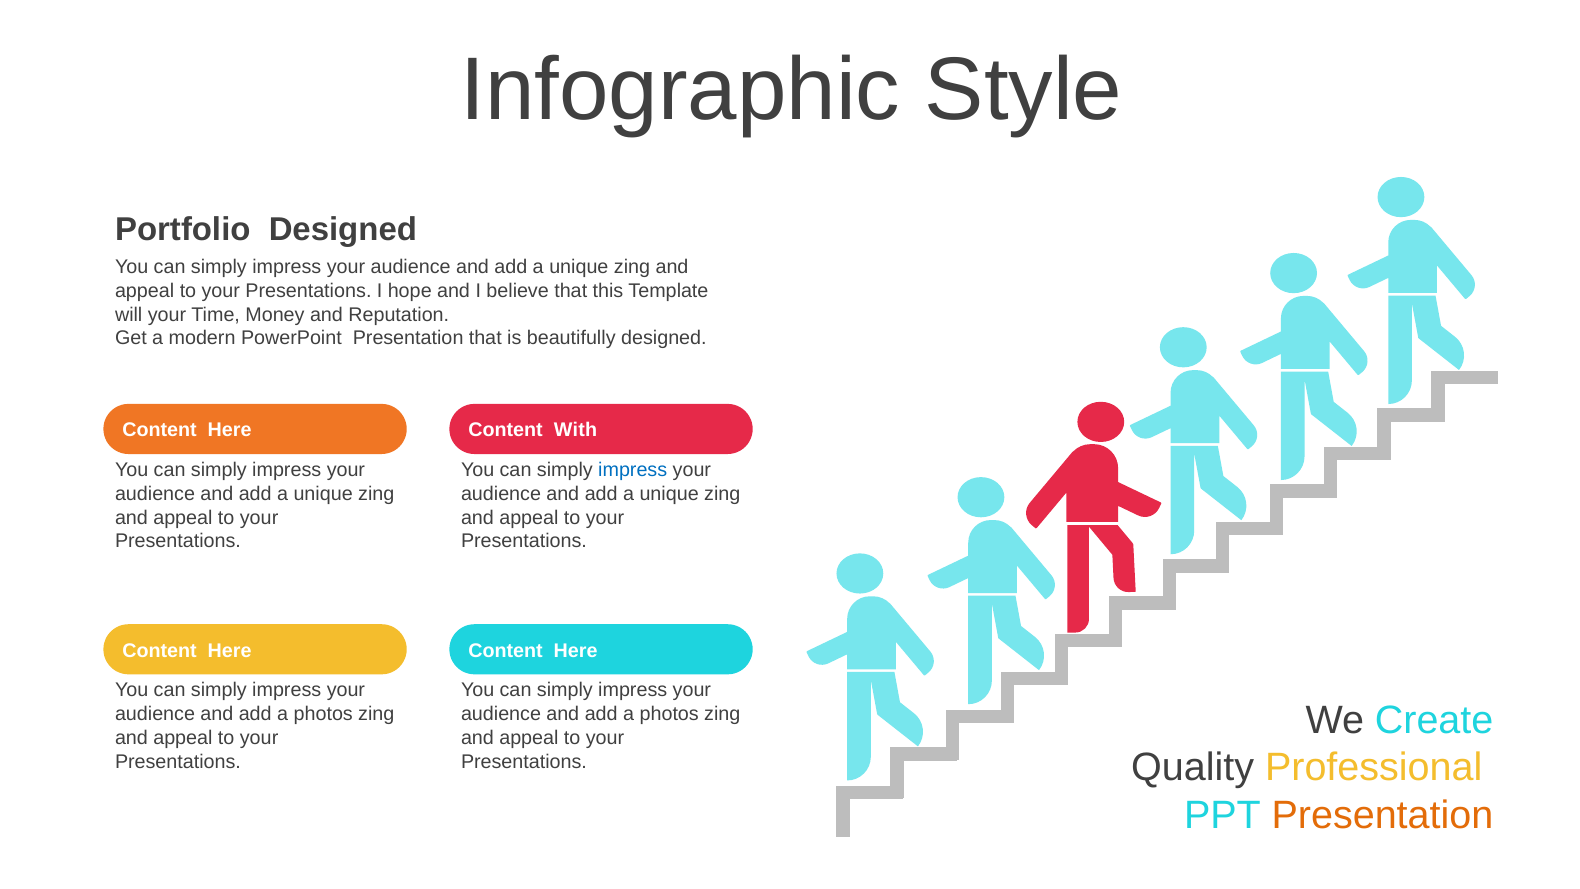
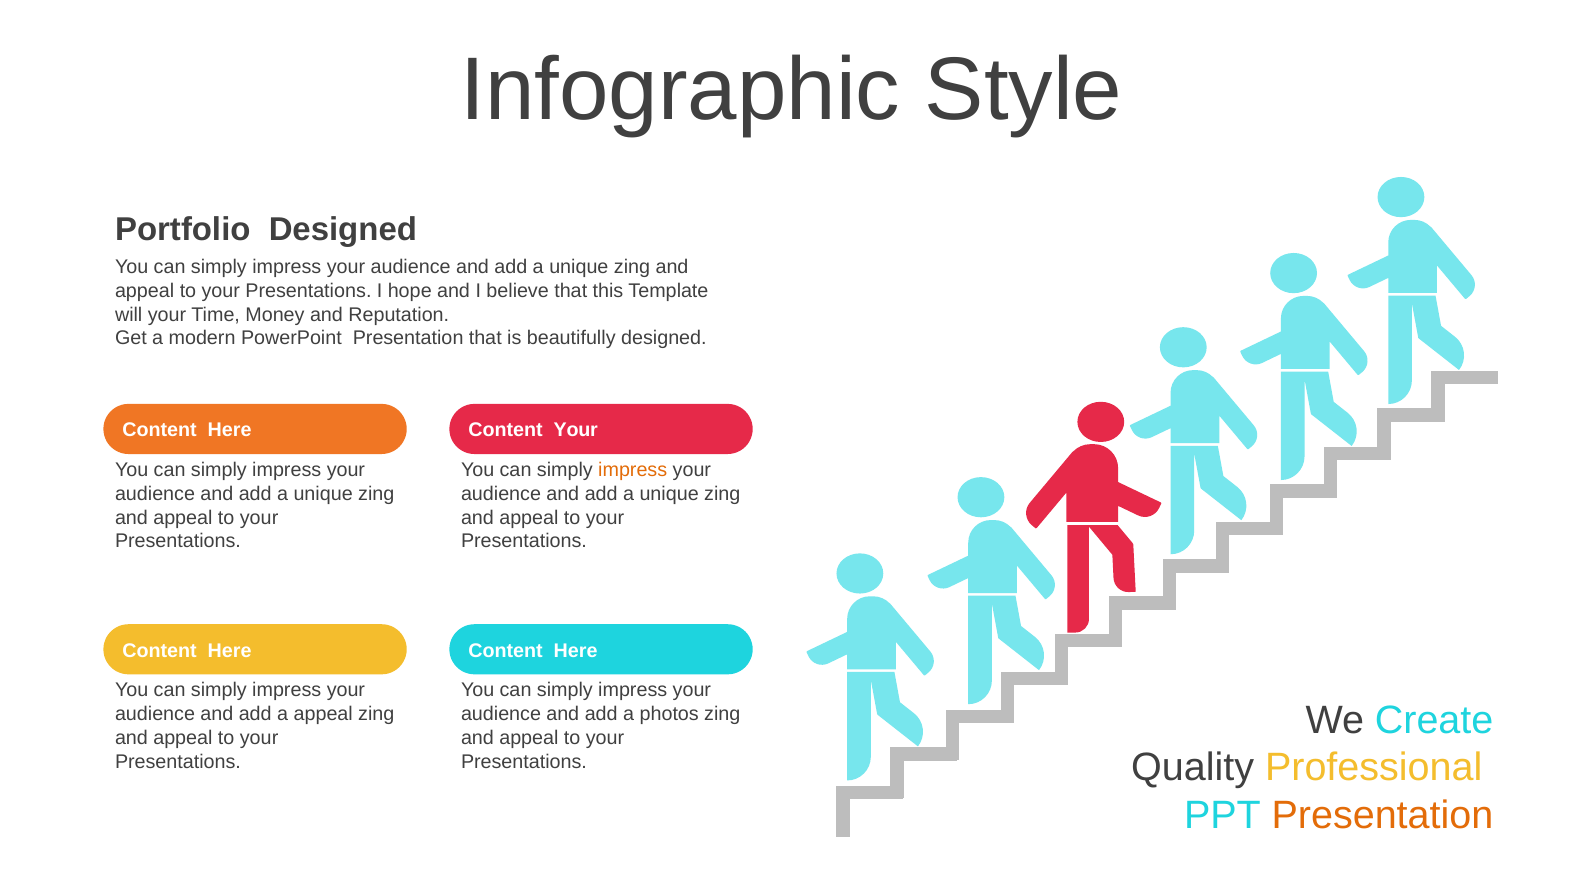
Content With: With -> Your (576, 430)
impress colour: blue -> orange (633, 470)
photos: photos -> appeal (323, 714)
